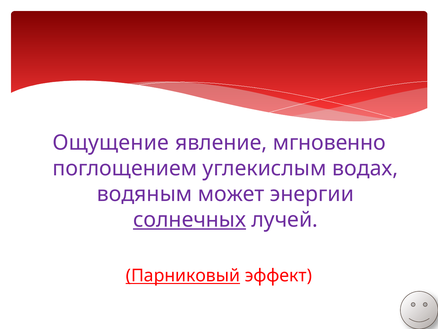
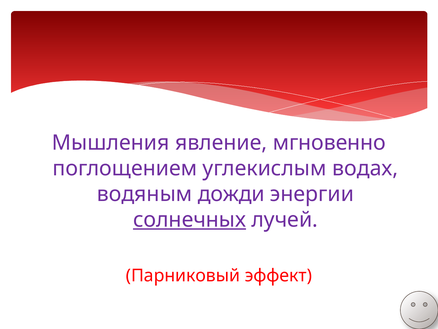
Ощущение: Ощущение -> Мышления (111, 143)
может: может -> дожди (231, 194)
Парниковый underline: present -> none (183, 275)
